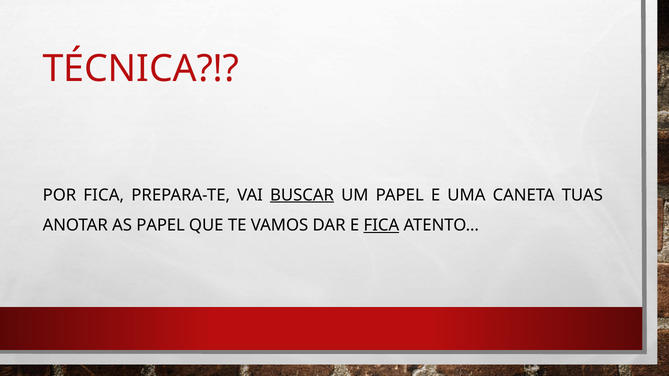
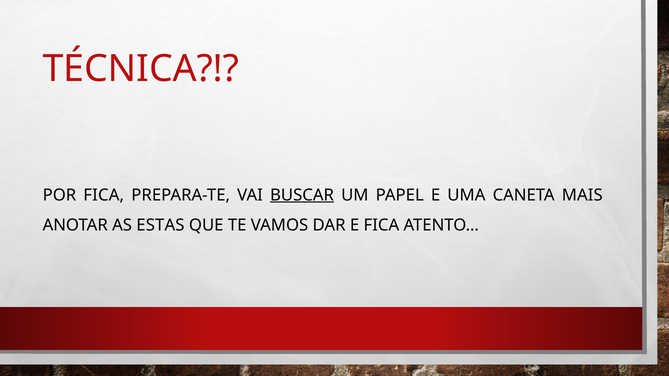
TUAS: TUAS -> MAIS (582, 195)
AS PAPEL: PAPEL -> ESTAS (160, 225)
FICA underline: present -> none (381, 225)
